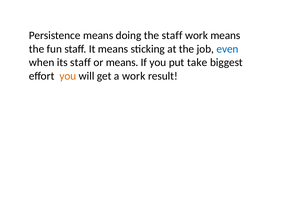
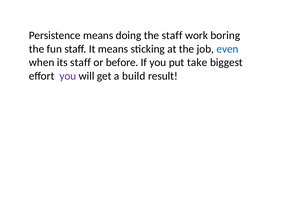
work means: means -> boring (225, 35)
or means: means -> before (122, 62)
you colour: orange -> purple (68, 76)
a work: work -> build (134, 76)
